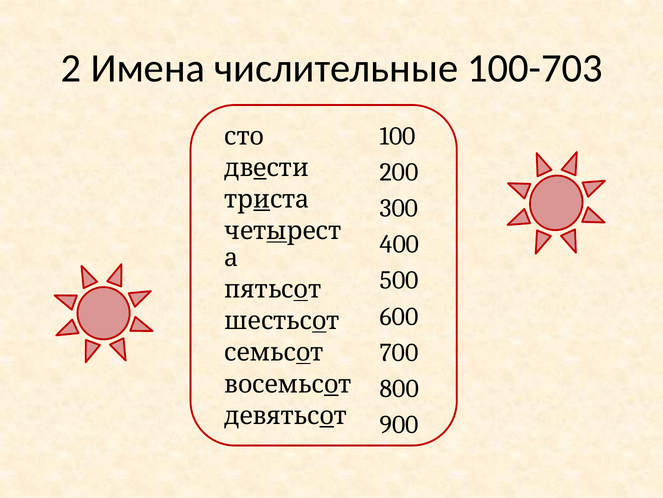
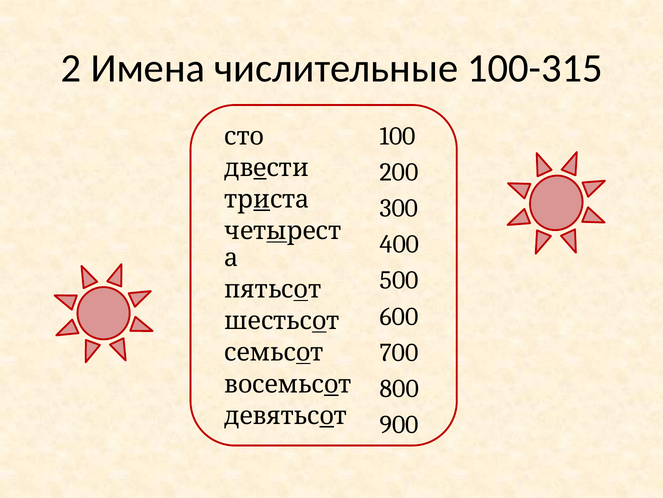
100-703: 100-703 -> 100-315 (535, 68)
